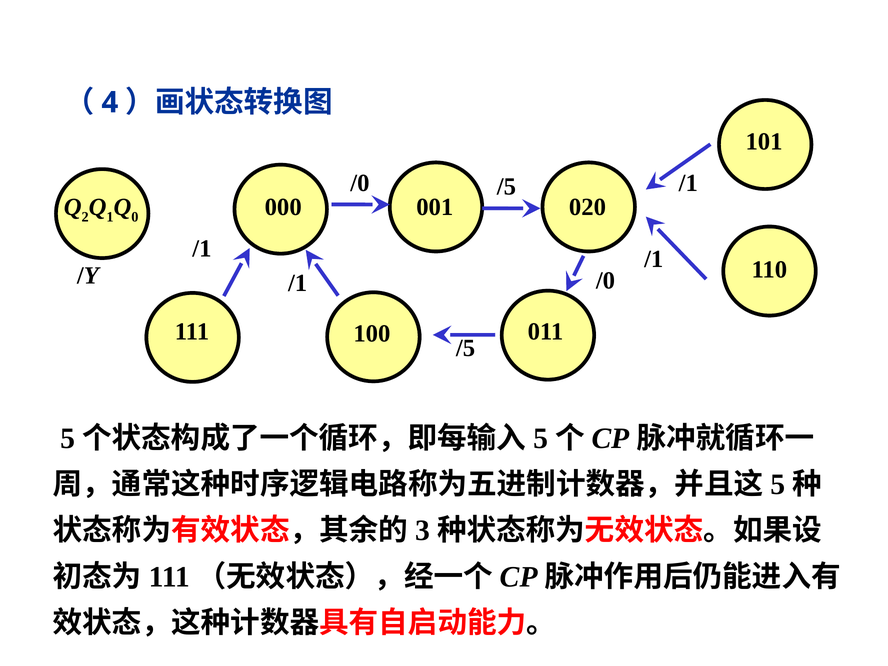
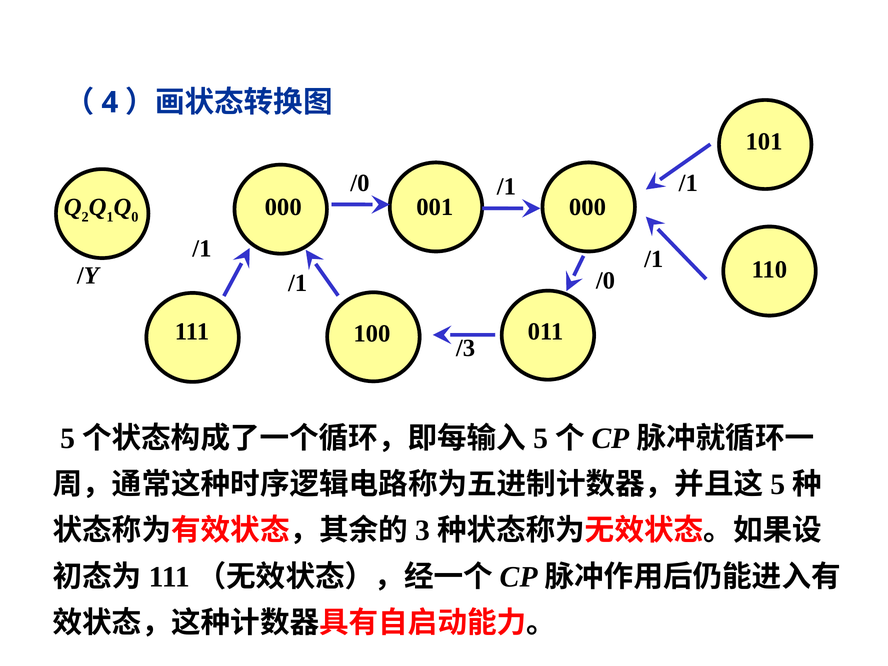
/5: /5 -> /1 (506, 187)
001 020: 020 -> 000 (588, 207)
/5: /5 -> /3 (466, 348)
